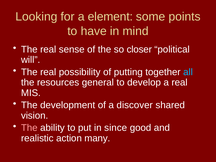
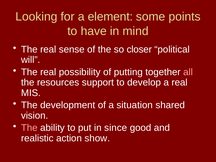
all colour: light blue -> pink (188, 72)
general: general -> support (98, 82)
discover: discover -> situation (135, 105)
many: many -> show (97, 138)
